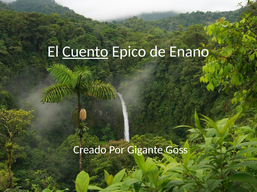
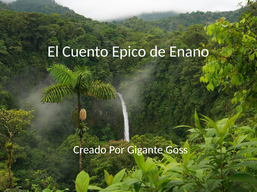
Cuento underline: present -> none (85, 52)
